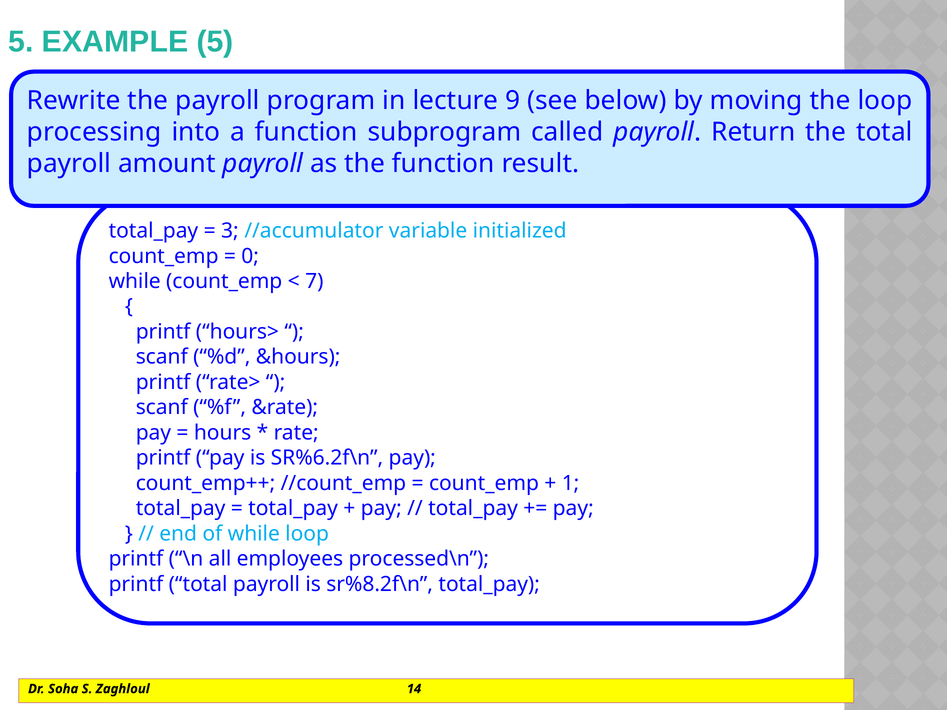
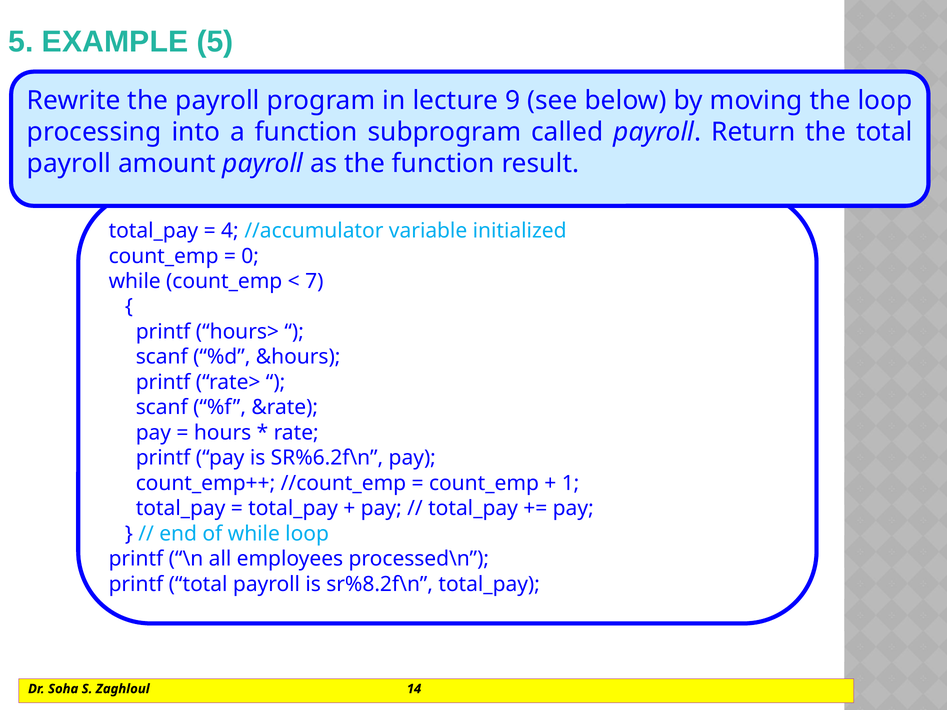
3: 3 -> 4 (230, 231)
